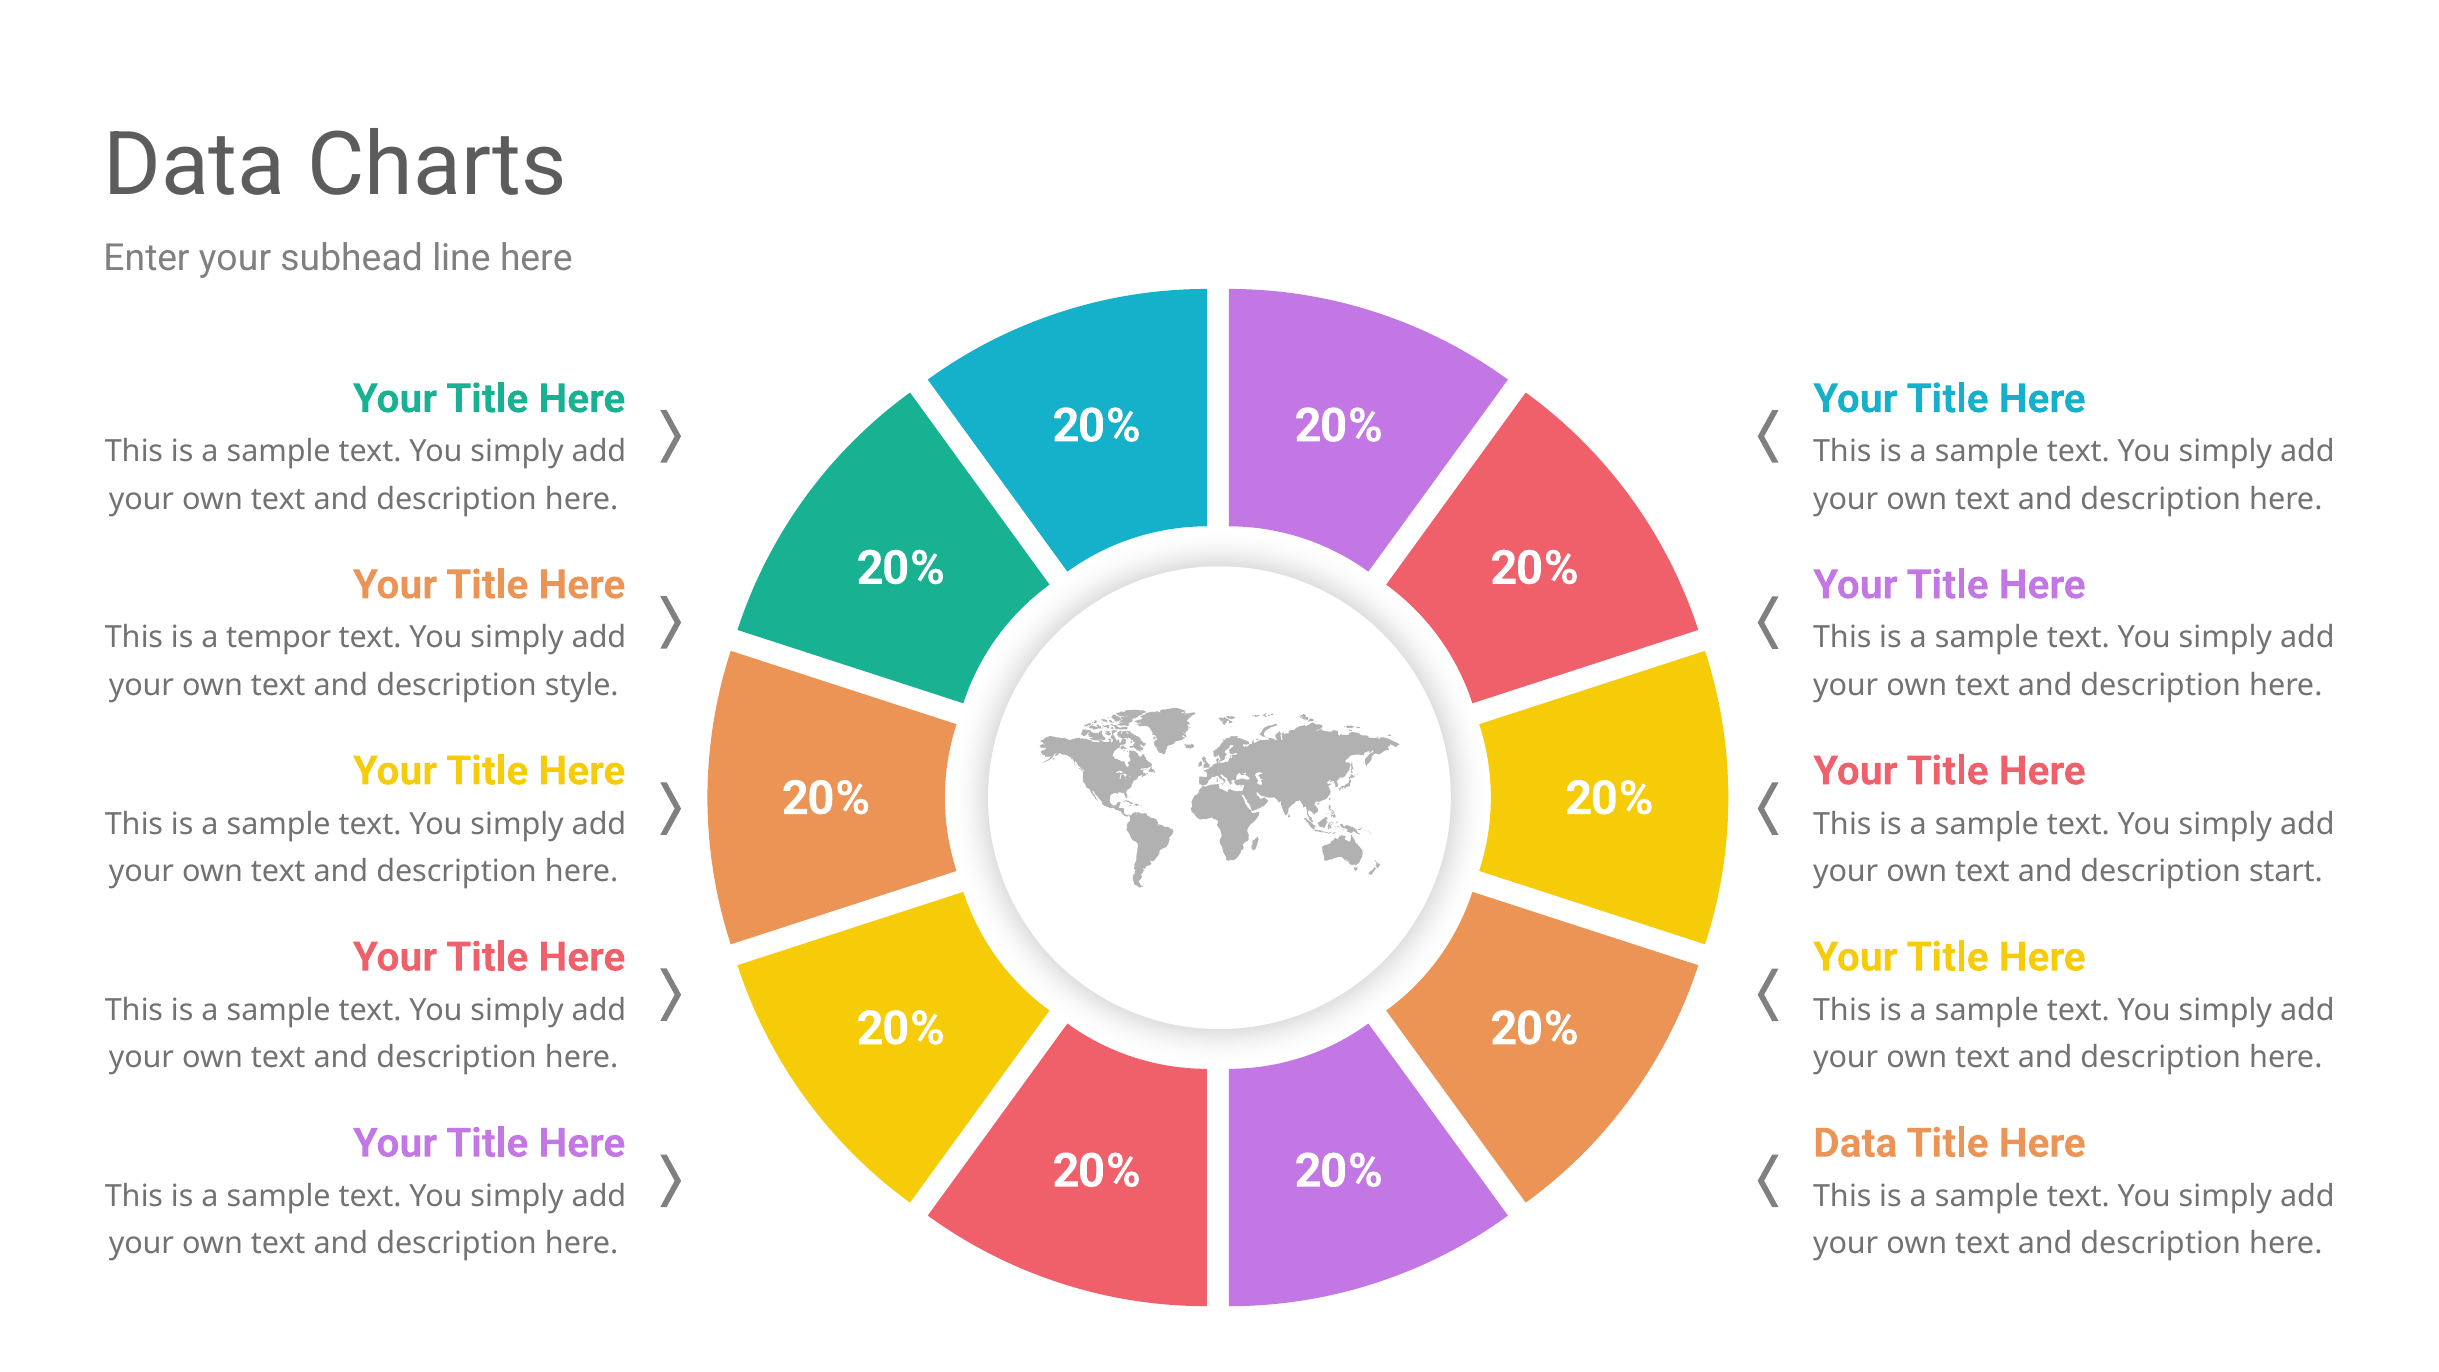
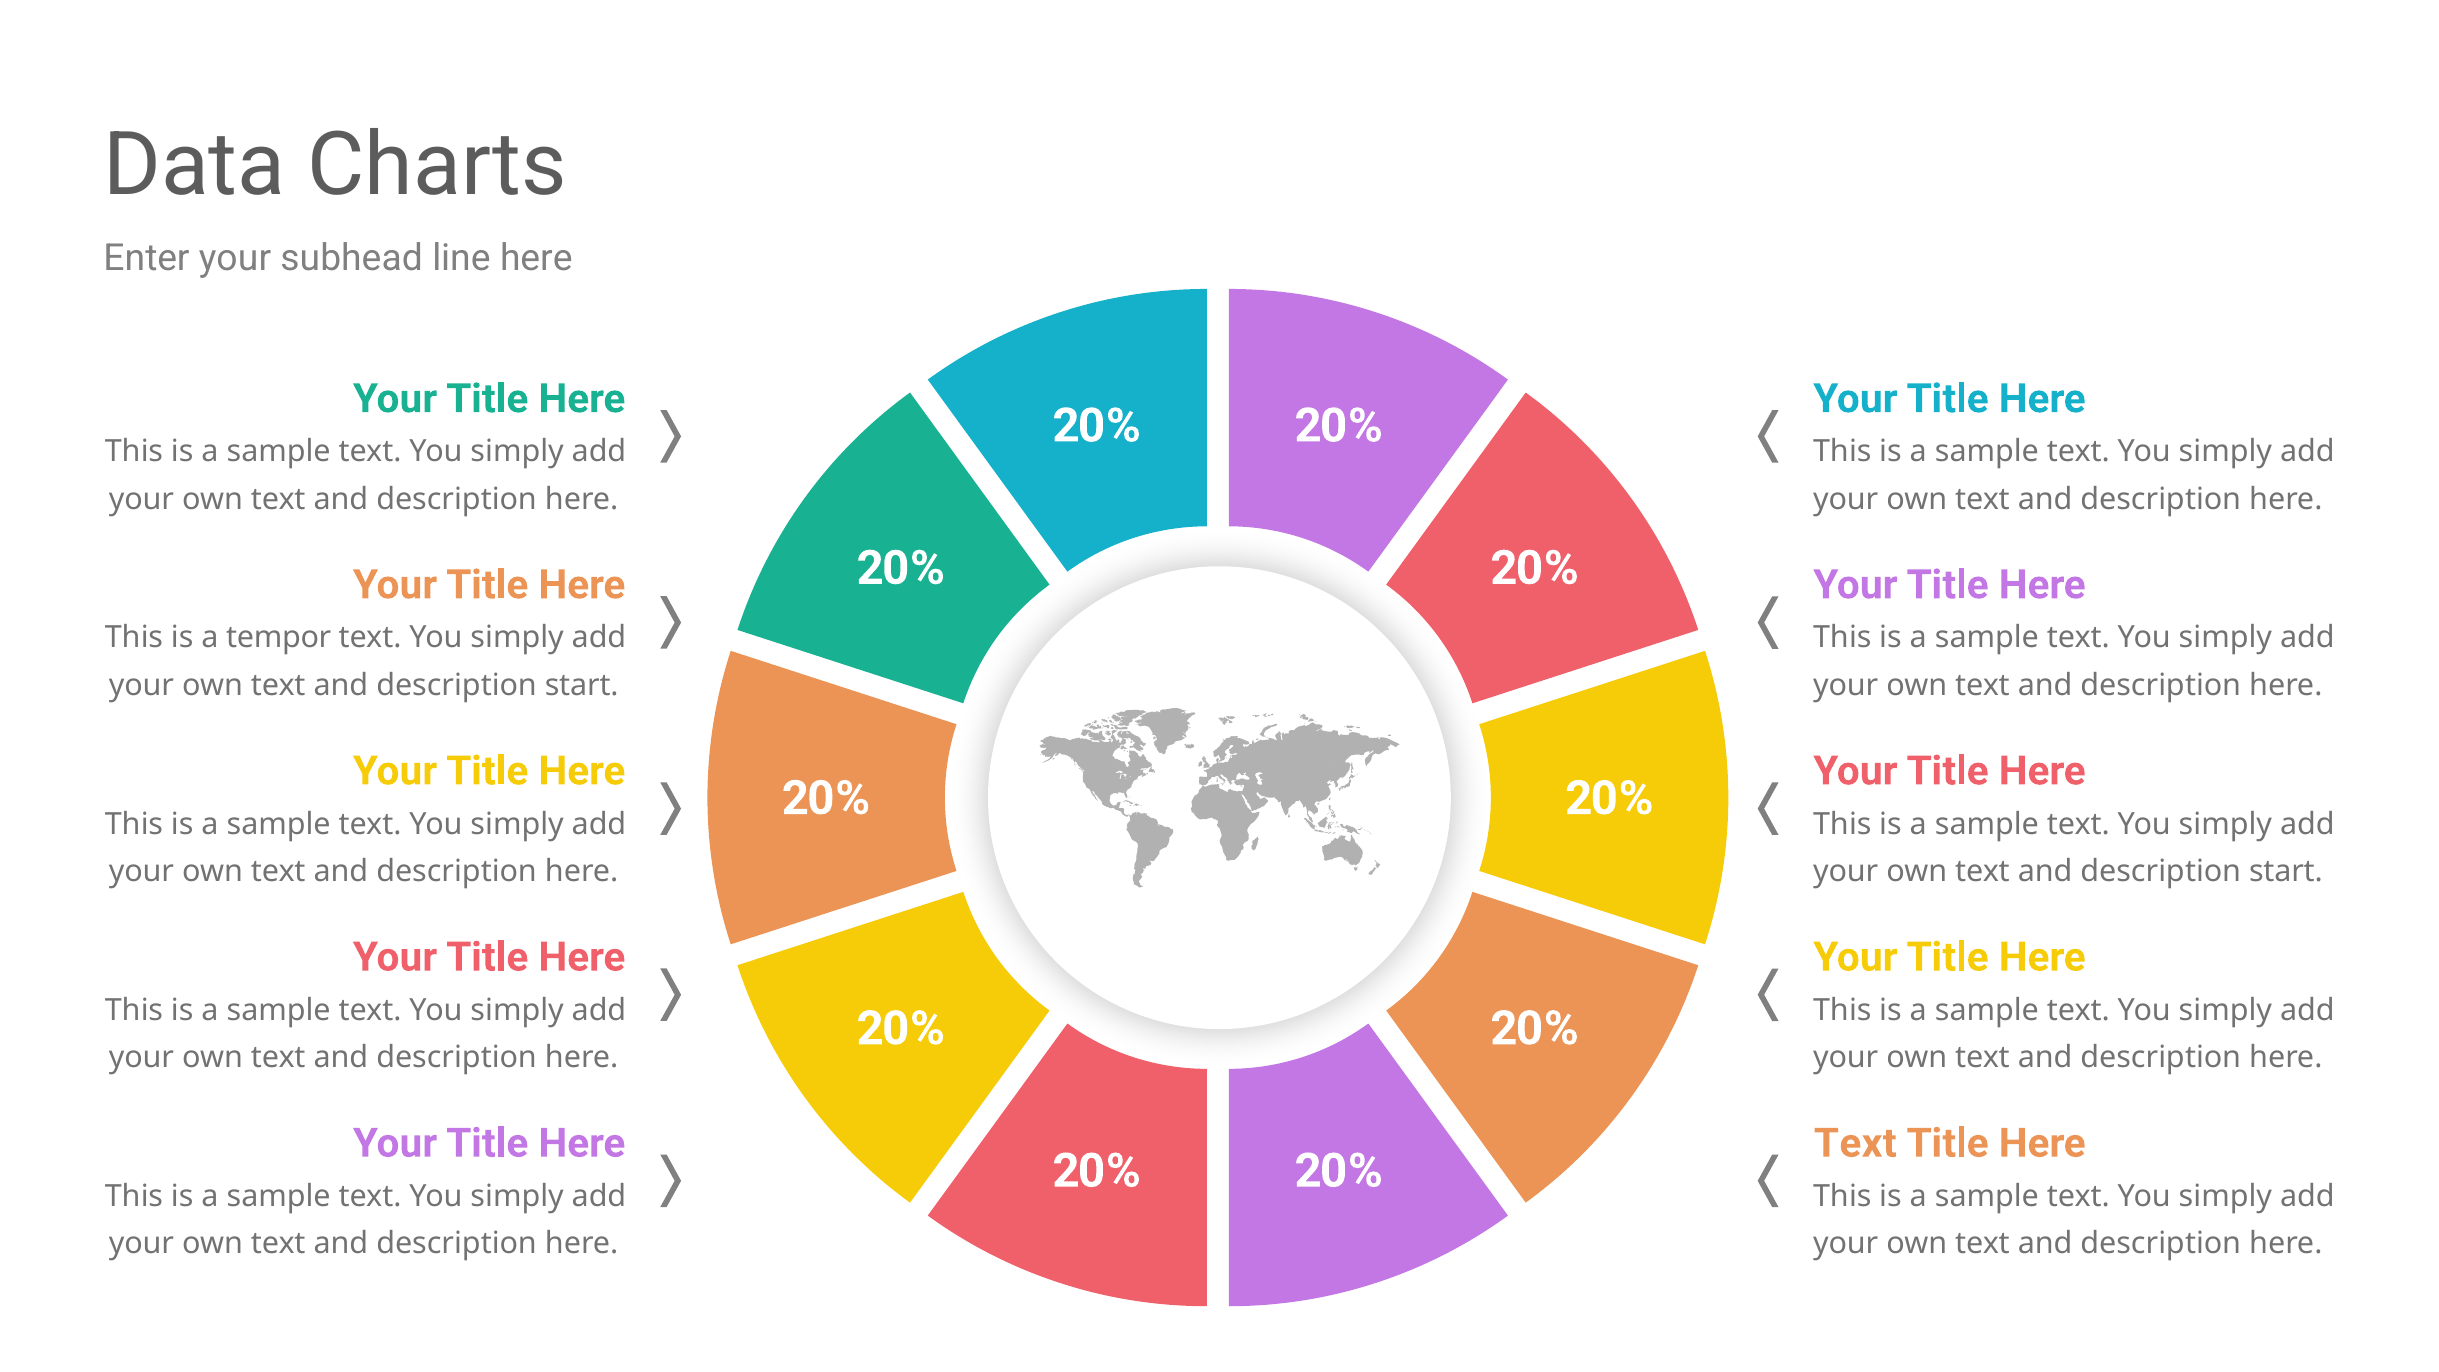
style: style -> start (582, 686)
Data: Data -> Text (1855, 1143)
